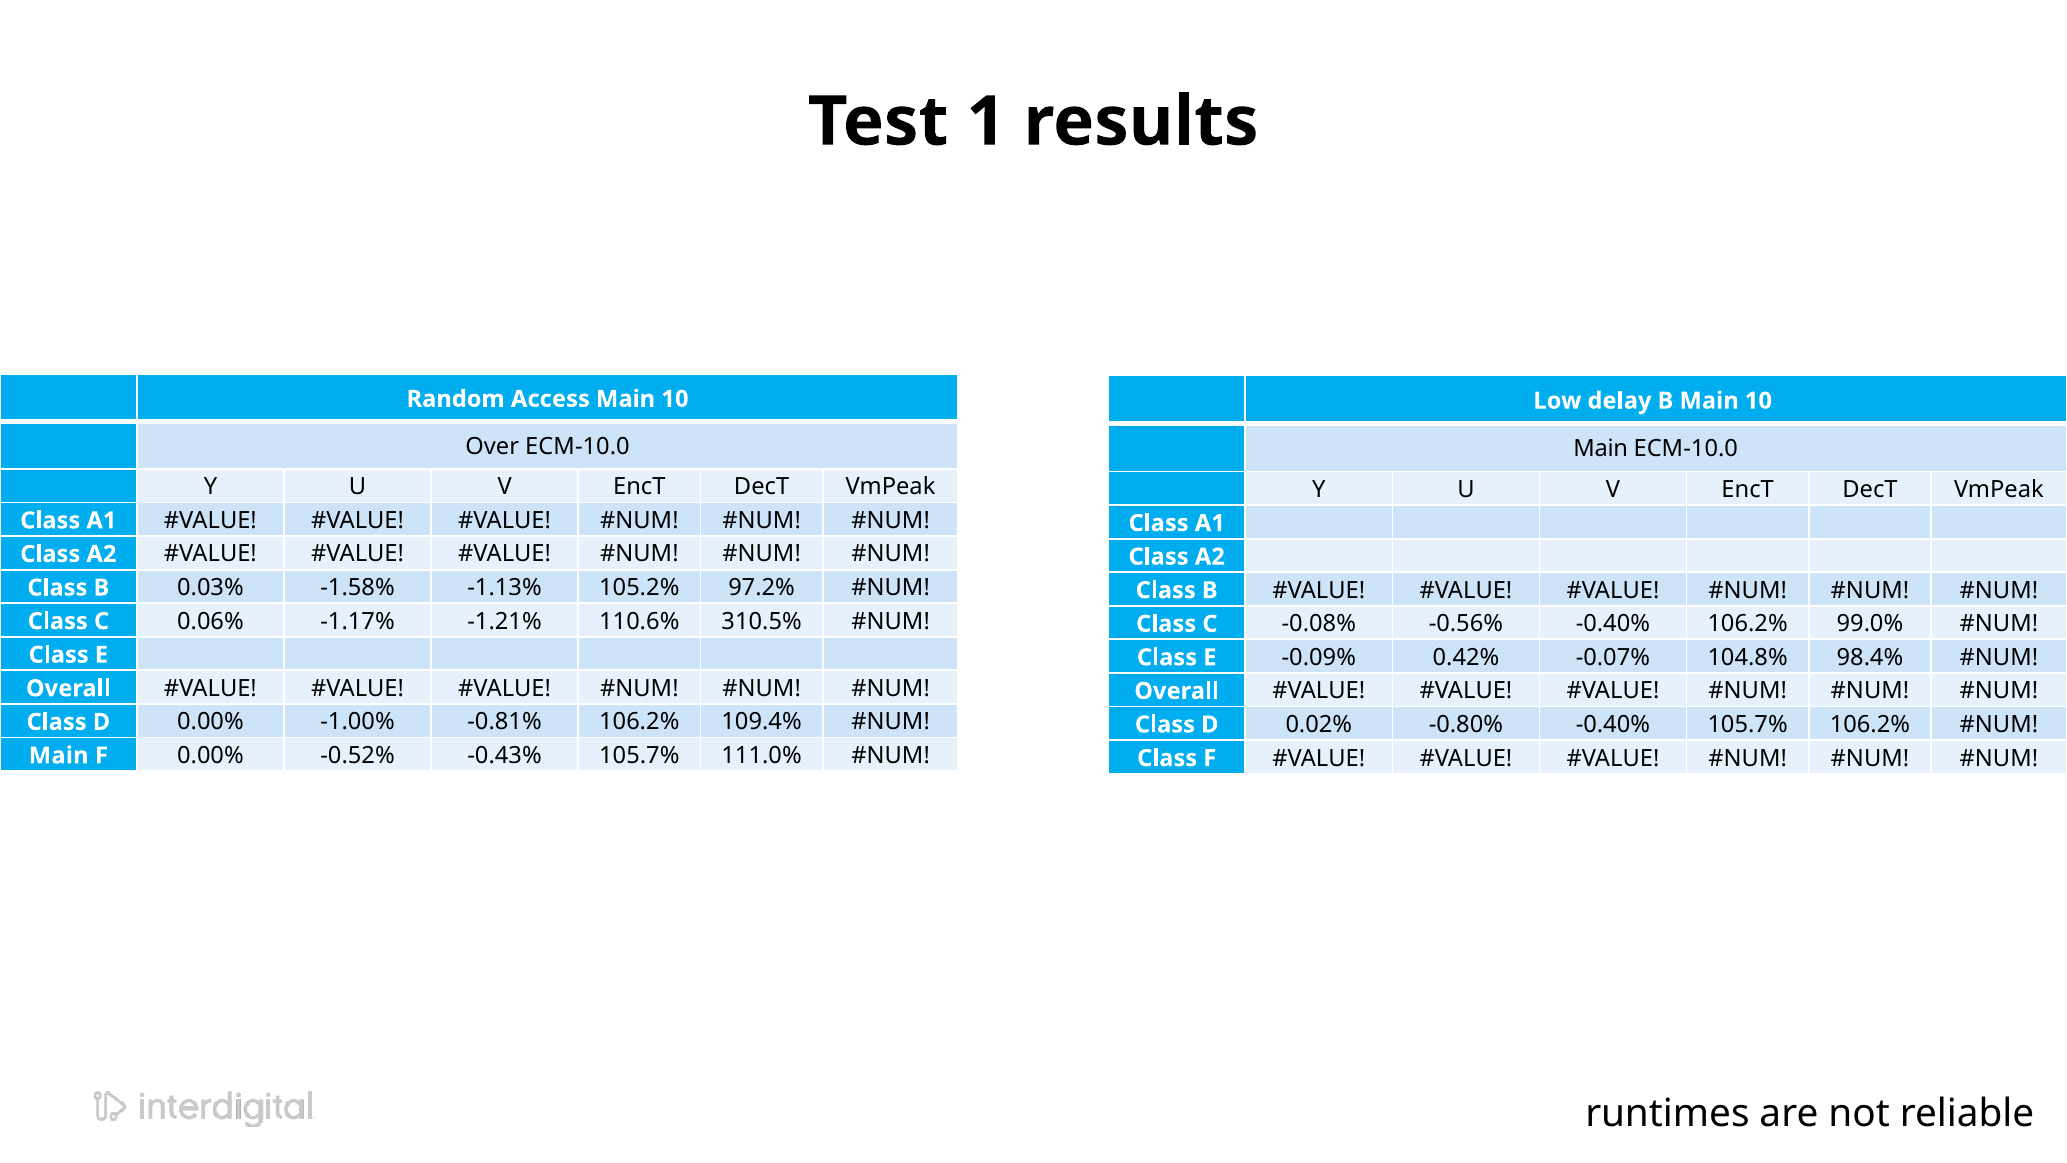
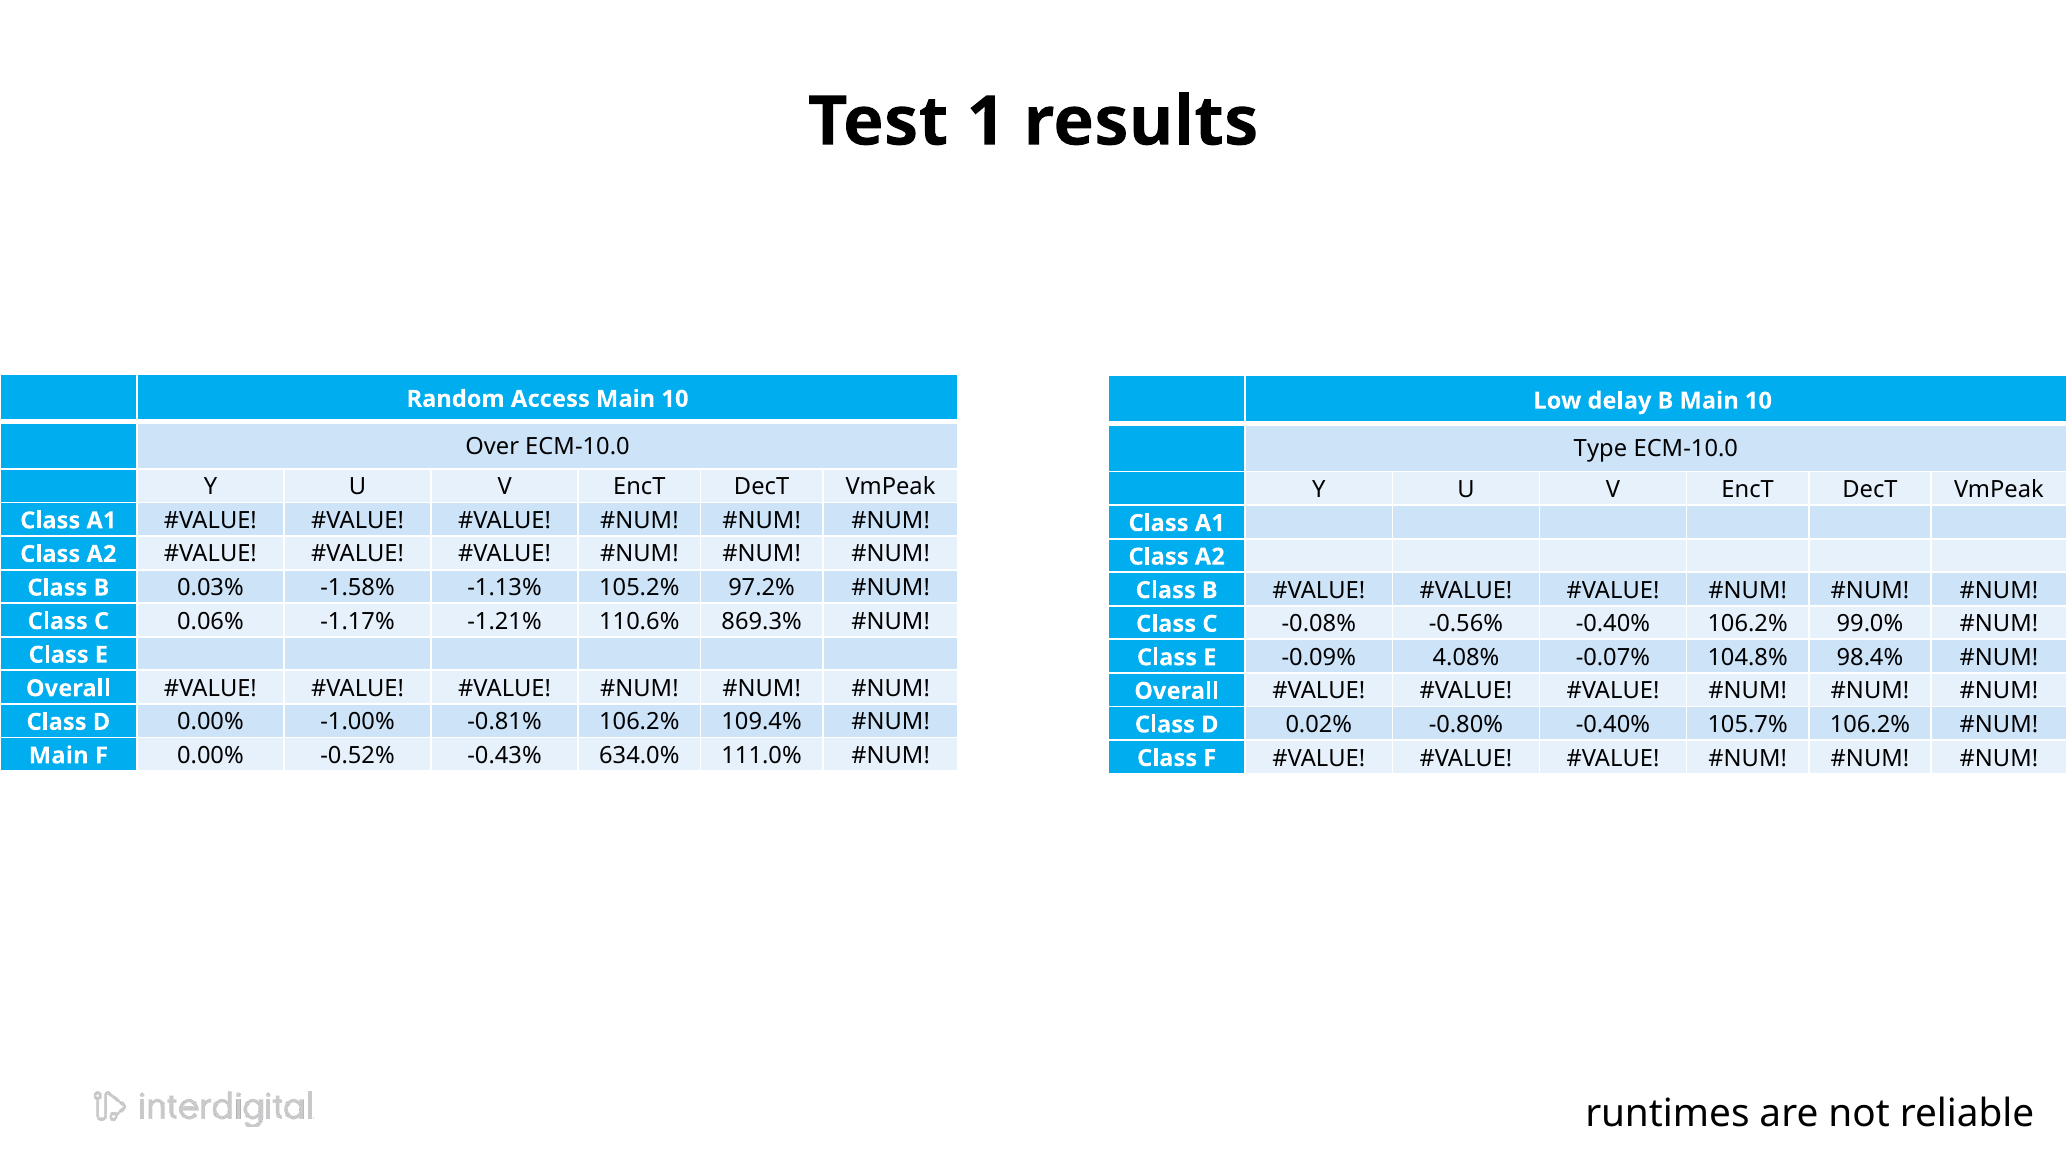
Main: Main -> Type (1601, 449)
310.5%: 310.5% -> 869.3% (762, 621)
0.42%: 0.42% -> 4.08% (1466, 657)
-0.43% 105.7%: 105.7% -> 634.0% (639, 755)
